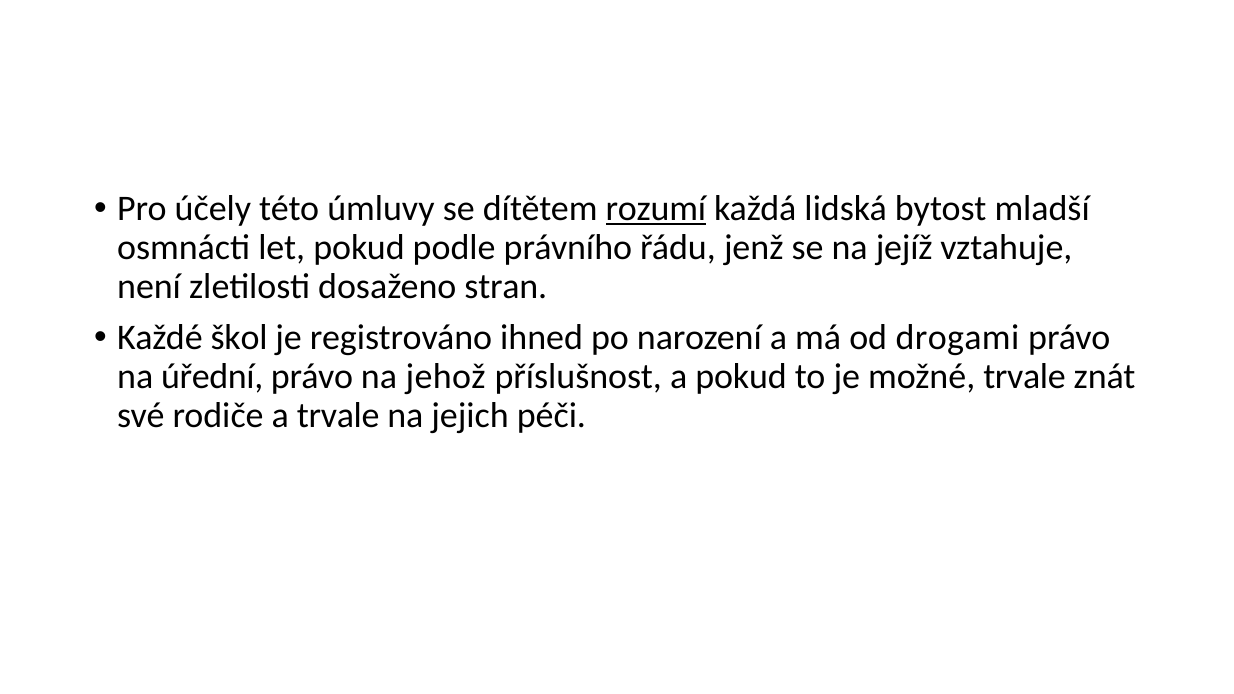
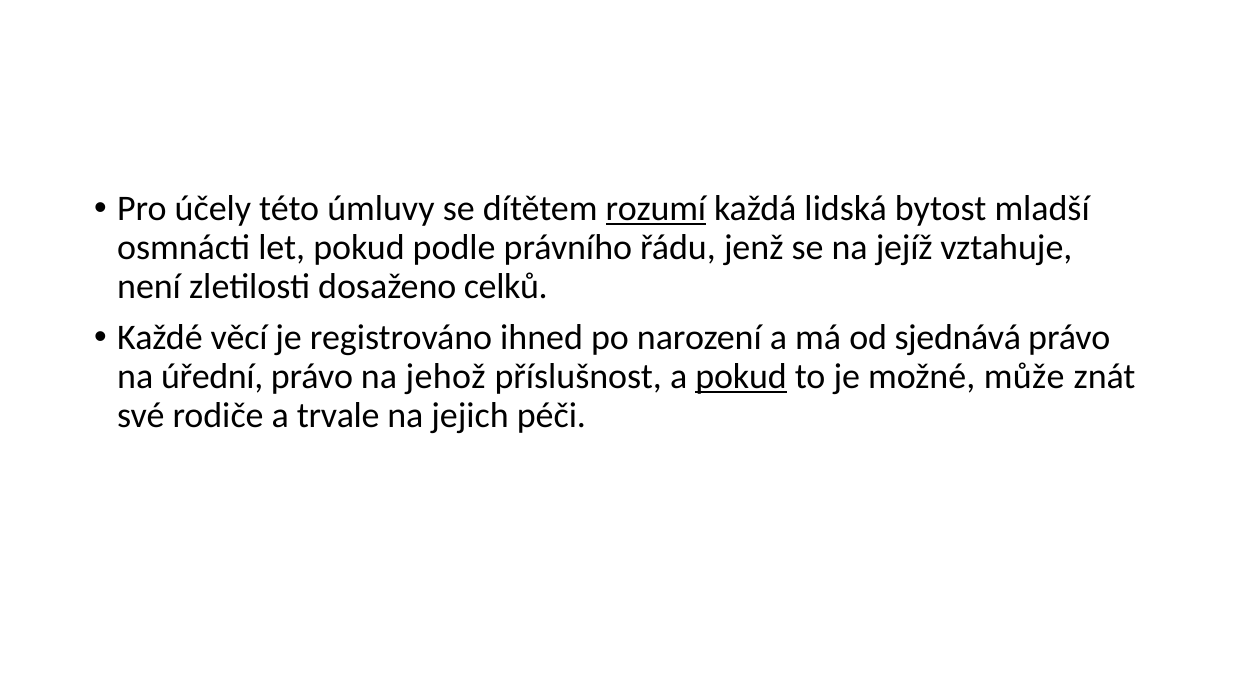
stran: stran -> celků (506, 286)
škol: škol -> věcí (239, 338)
drogami: drogami -> sjednává (958, 338)
pokud underline: none -> present (741, 377)
možné trvale: trvale -> může (1024, 377)
